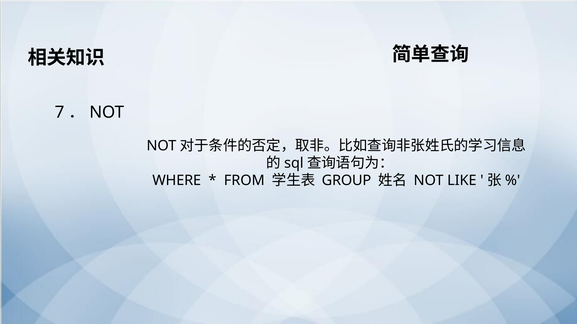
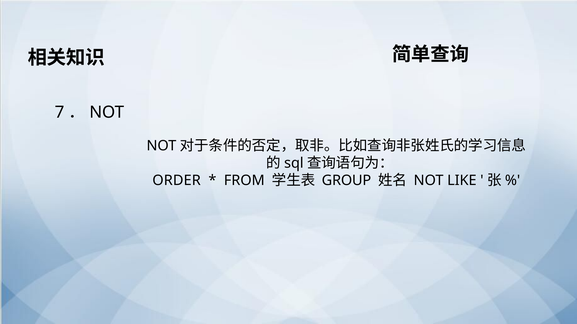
WHERE: WHERE -> ORDER (177, 181)
